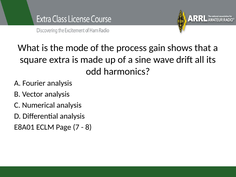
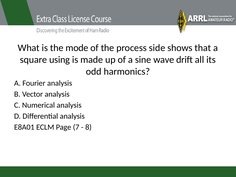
gain: gain -> side (157, 48)
extra: extra -> using (60, 60)
